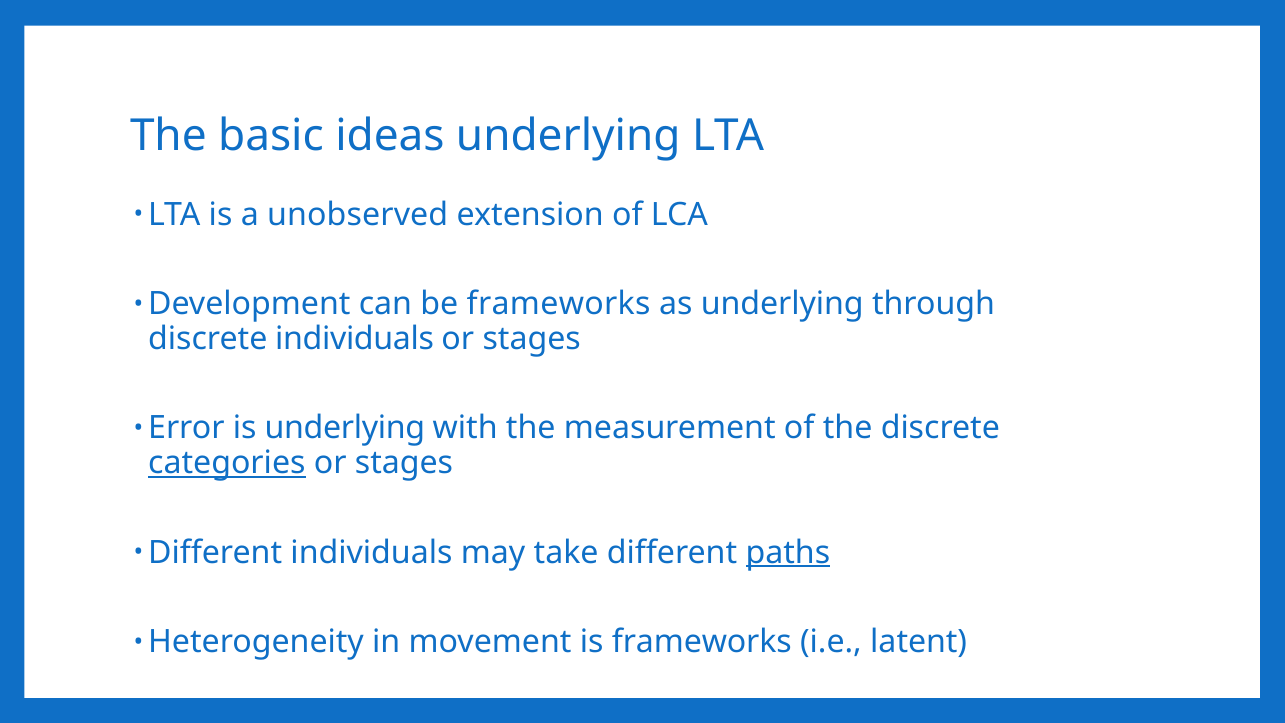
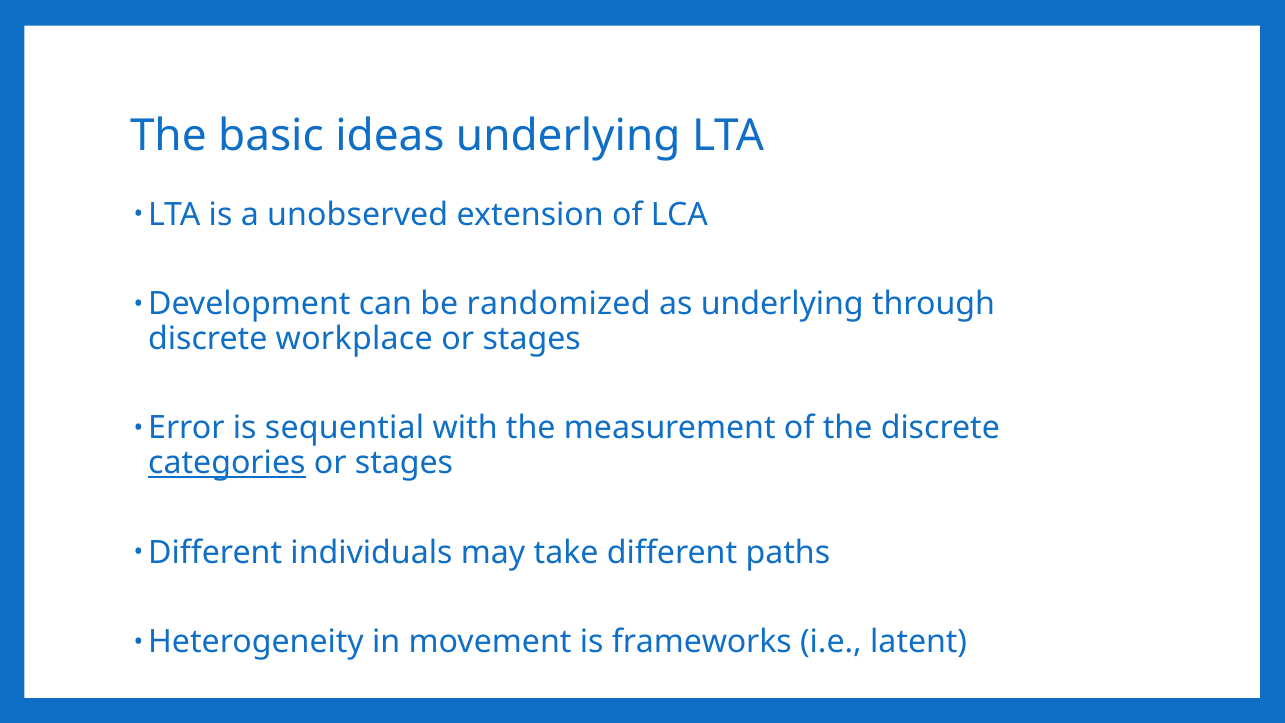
be frameworks: frameworks -> randomized (559, 304)
discrete individuals: individuals -> workplace (354, 339)
is underlying: underlying -> sequential (345, 428)
paths underline: present -> none (788, 552)
